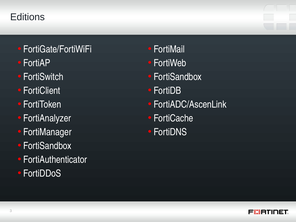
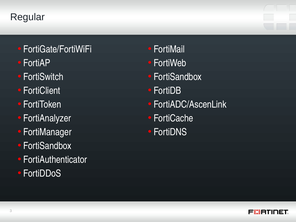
Editions: Editions -> Regular (27, 17)
